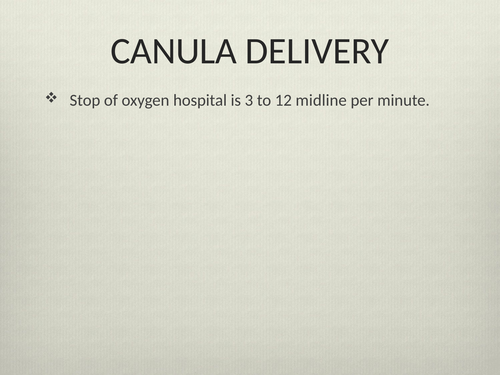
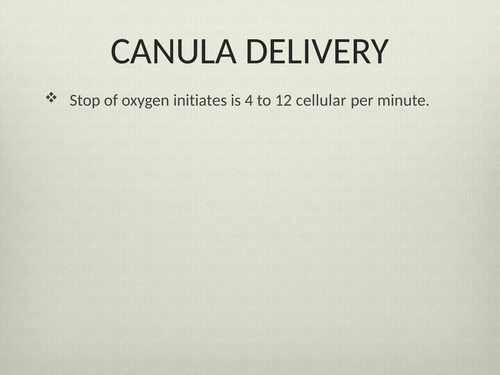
hospital: hospital -> initiates (200, 100)
3: 3 -> 4 (249, 100)
midline: midline -> cellular (321, 100)
